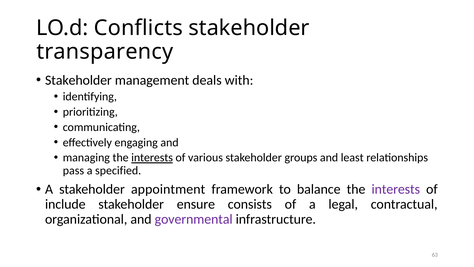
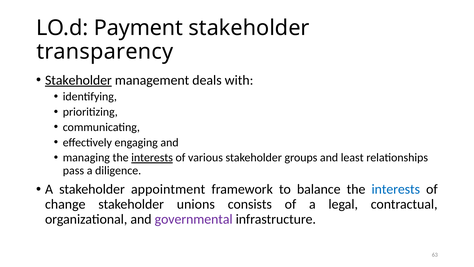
Conflicts: Conflicts -> Payment (138, 28)
Stakeholder underline: none -> present (78, 80)
specified: specified -> diligence (118, 170)
interests colour: purple -> blue (396, 189)
include: include -> change (65, 204)
ensure: ensure -> unions (196, 204)
